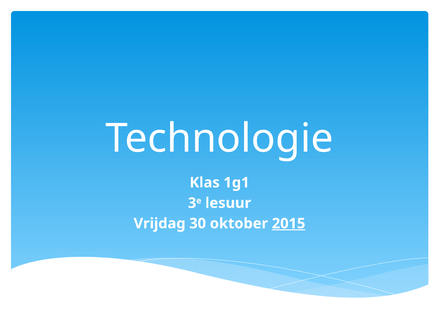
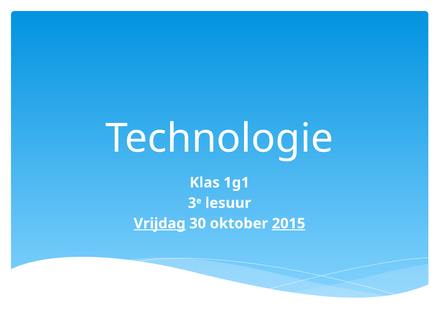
Vrijdag underline: none -> present (160, 224)
